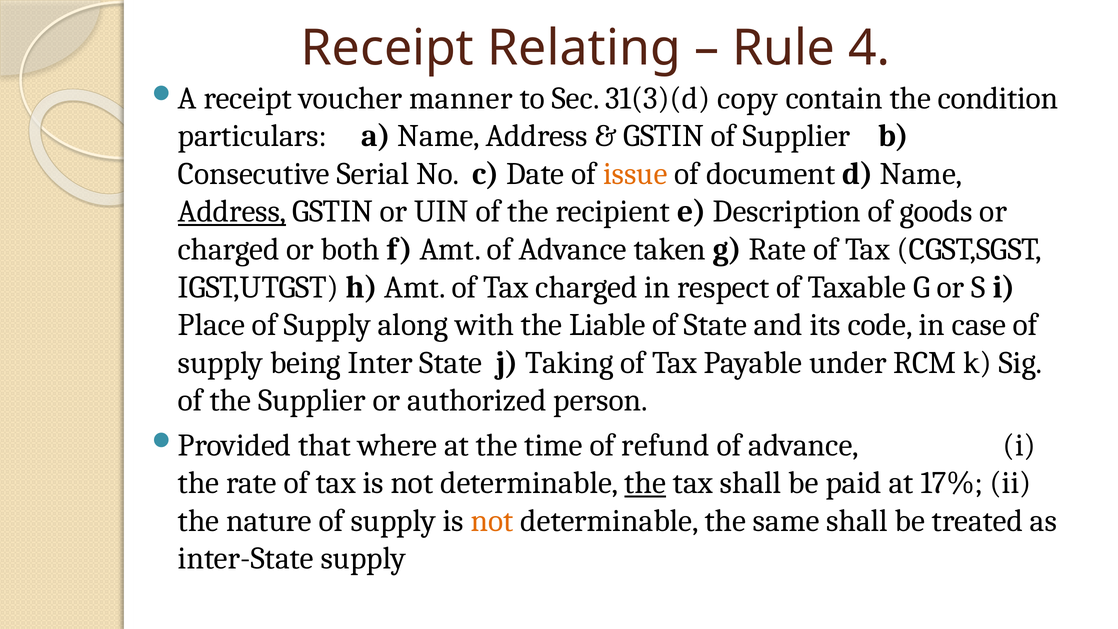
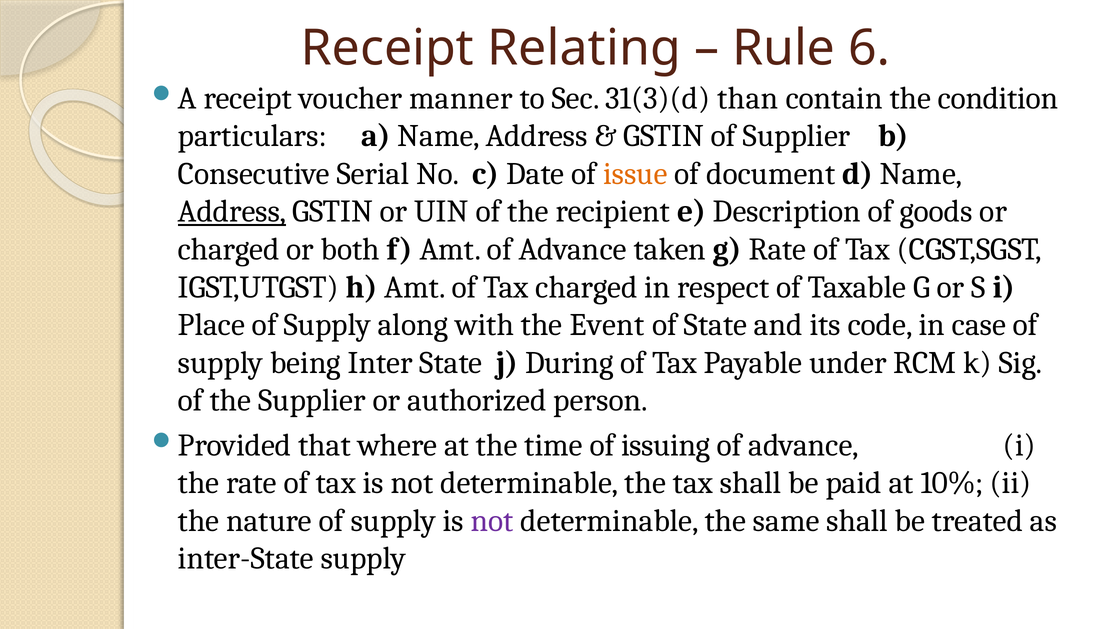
4: 4 -> 6 (869, 48)
copy: copy -> than (748, 98)
Liable: Liable -> Event (607, 325)
Taking: Taking -> During (569, 363)
refund: refund -> issuing (666, 445)
the underline: present -> none (645, 483)
17%: 17% -> 10% (952, 483)
not colour: orange -> purple (492, 521)
